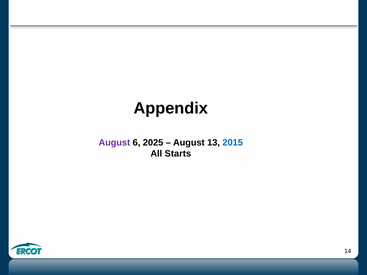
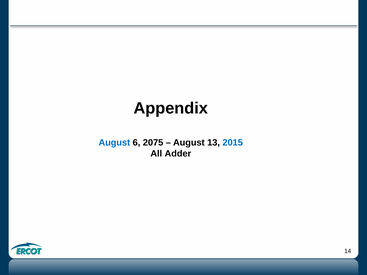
August colour: purple -> blue (114, 143)
2025: 2025 -> 2075 (153, 143)
Starts: Starts -> Adder (178, 154)
